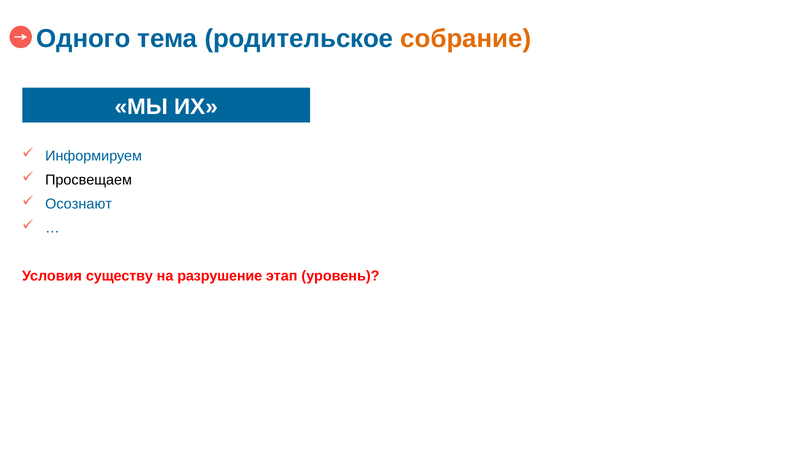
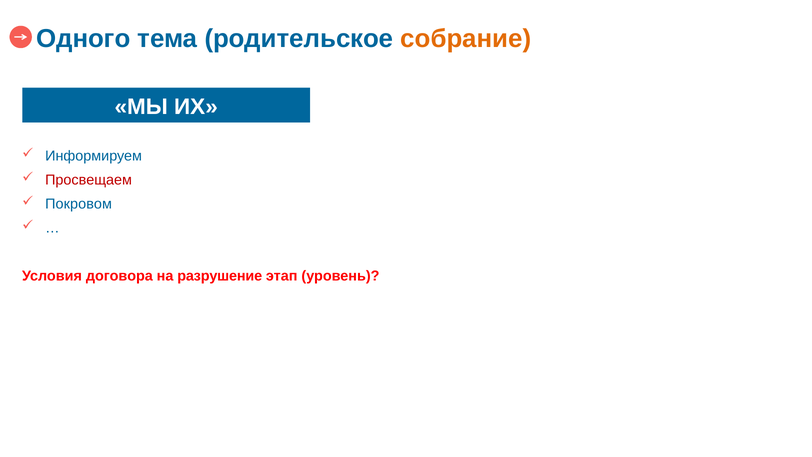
Просвещаем colour: black -> red (89, 180)
Осознают: Осознают -> Покровом (79, 204)
существу: существу -> договора (119, 276)
